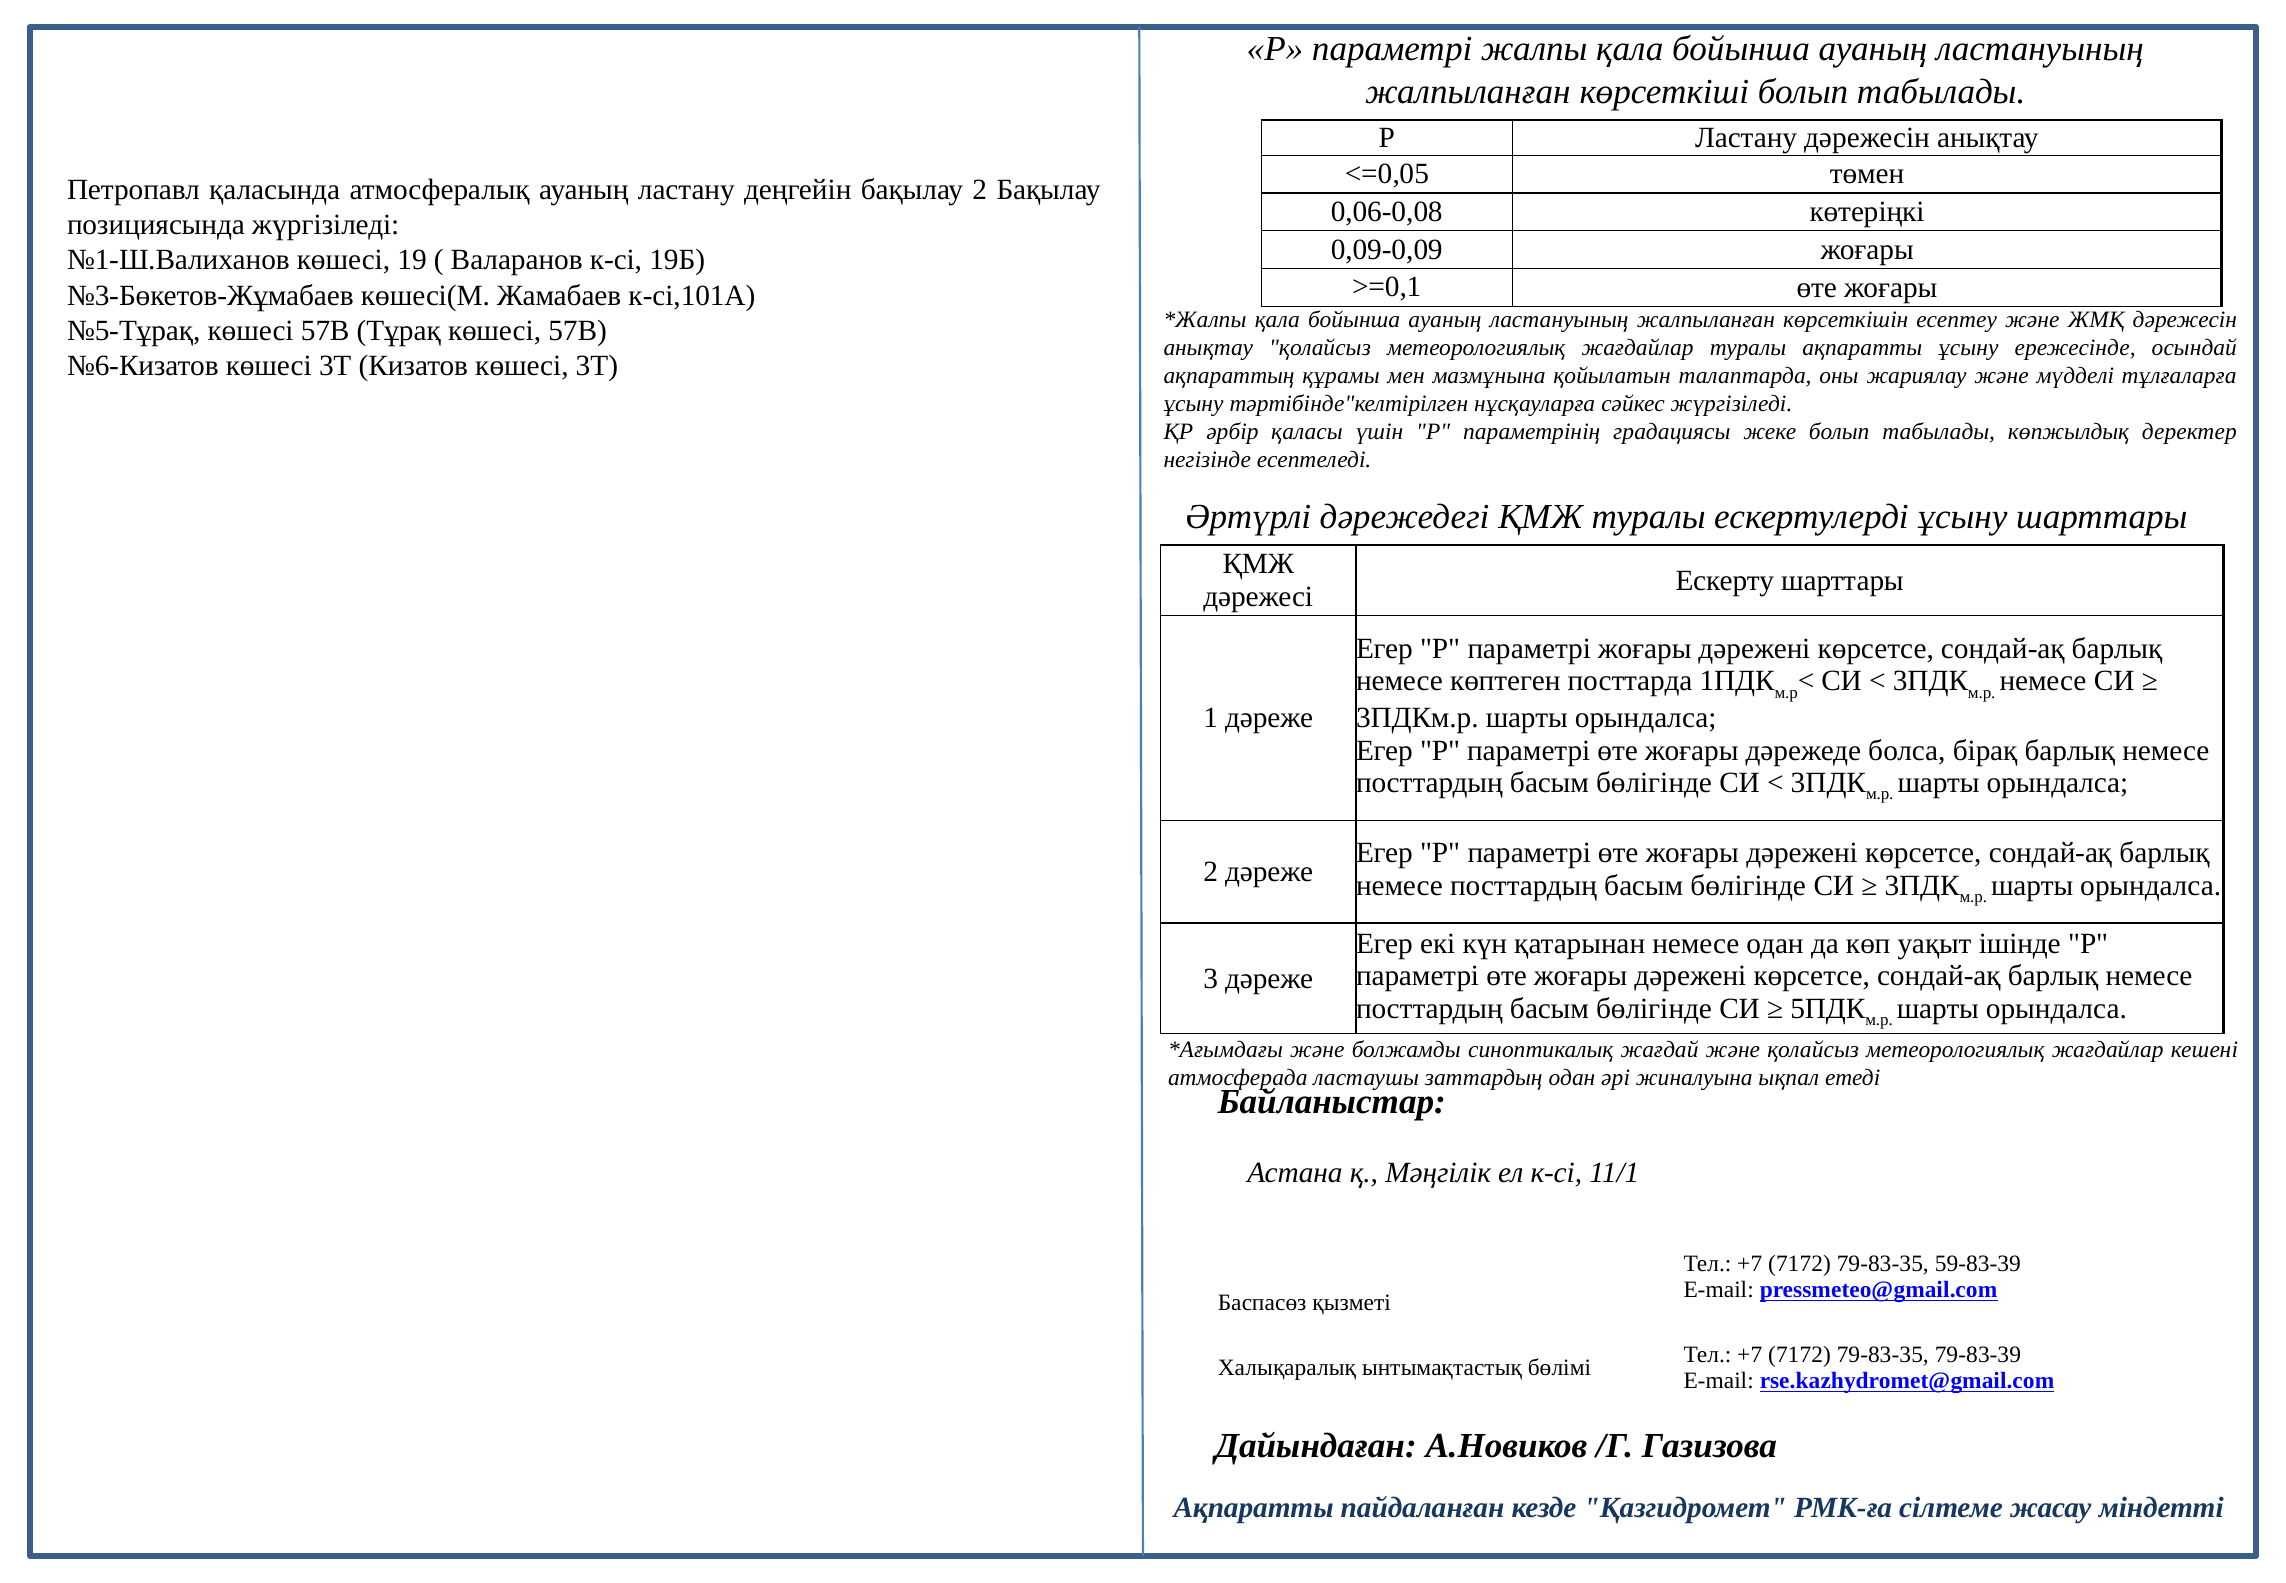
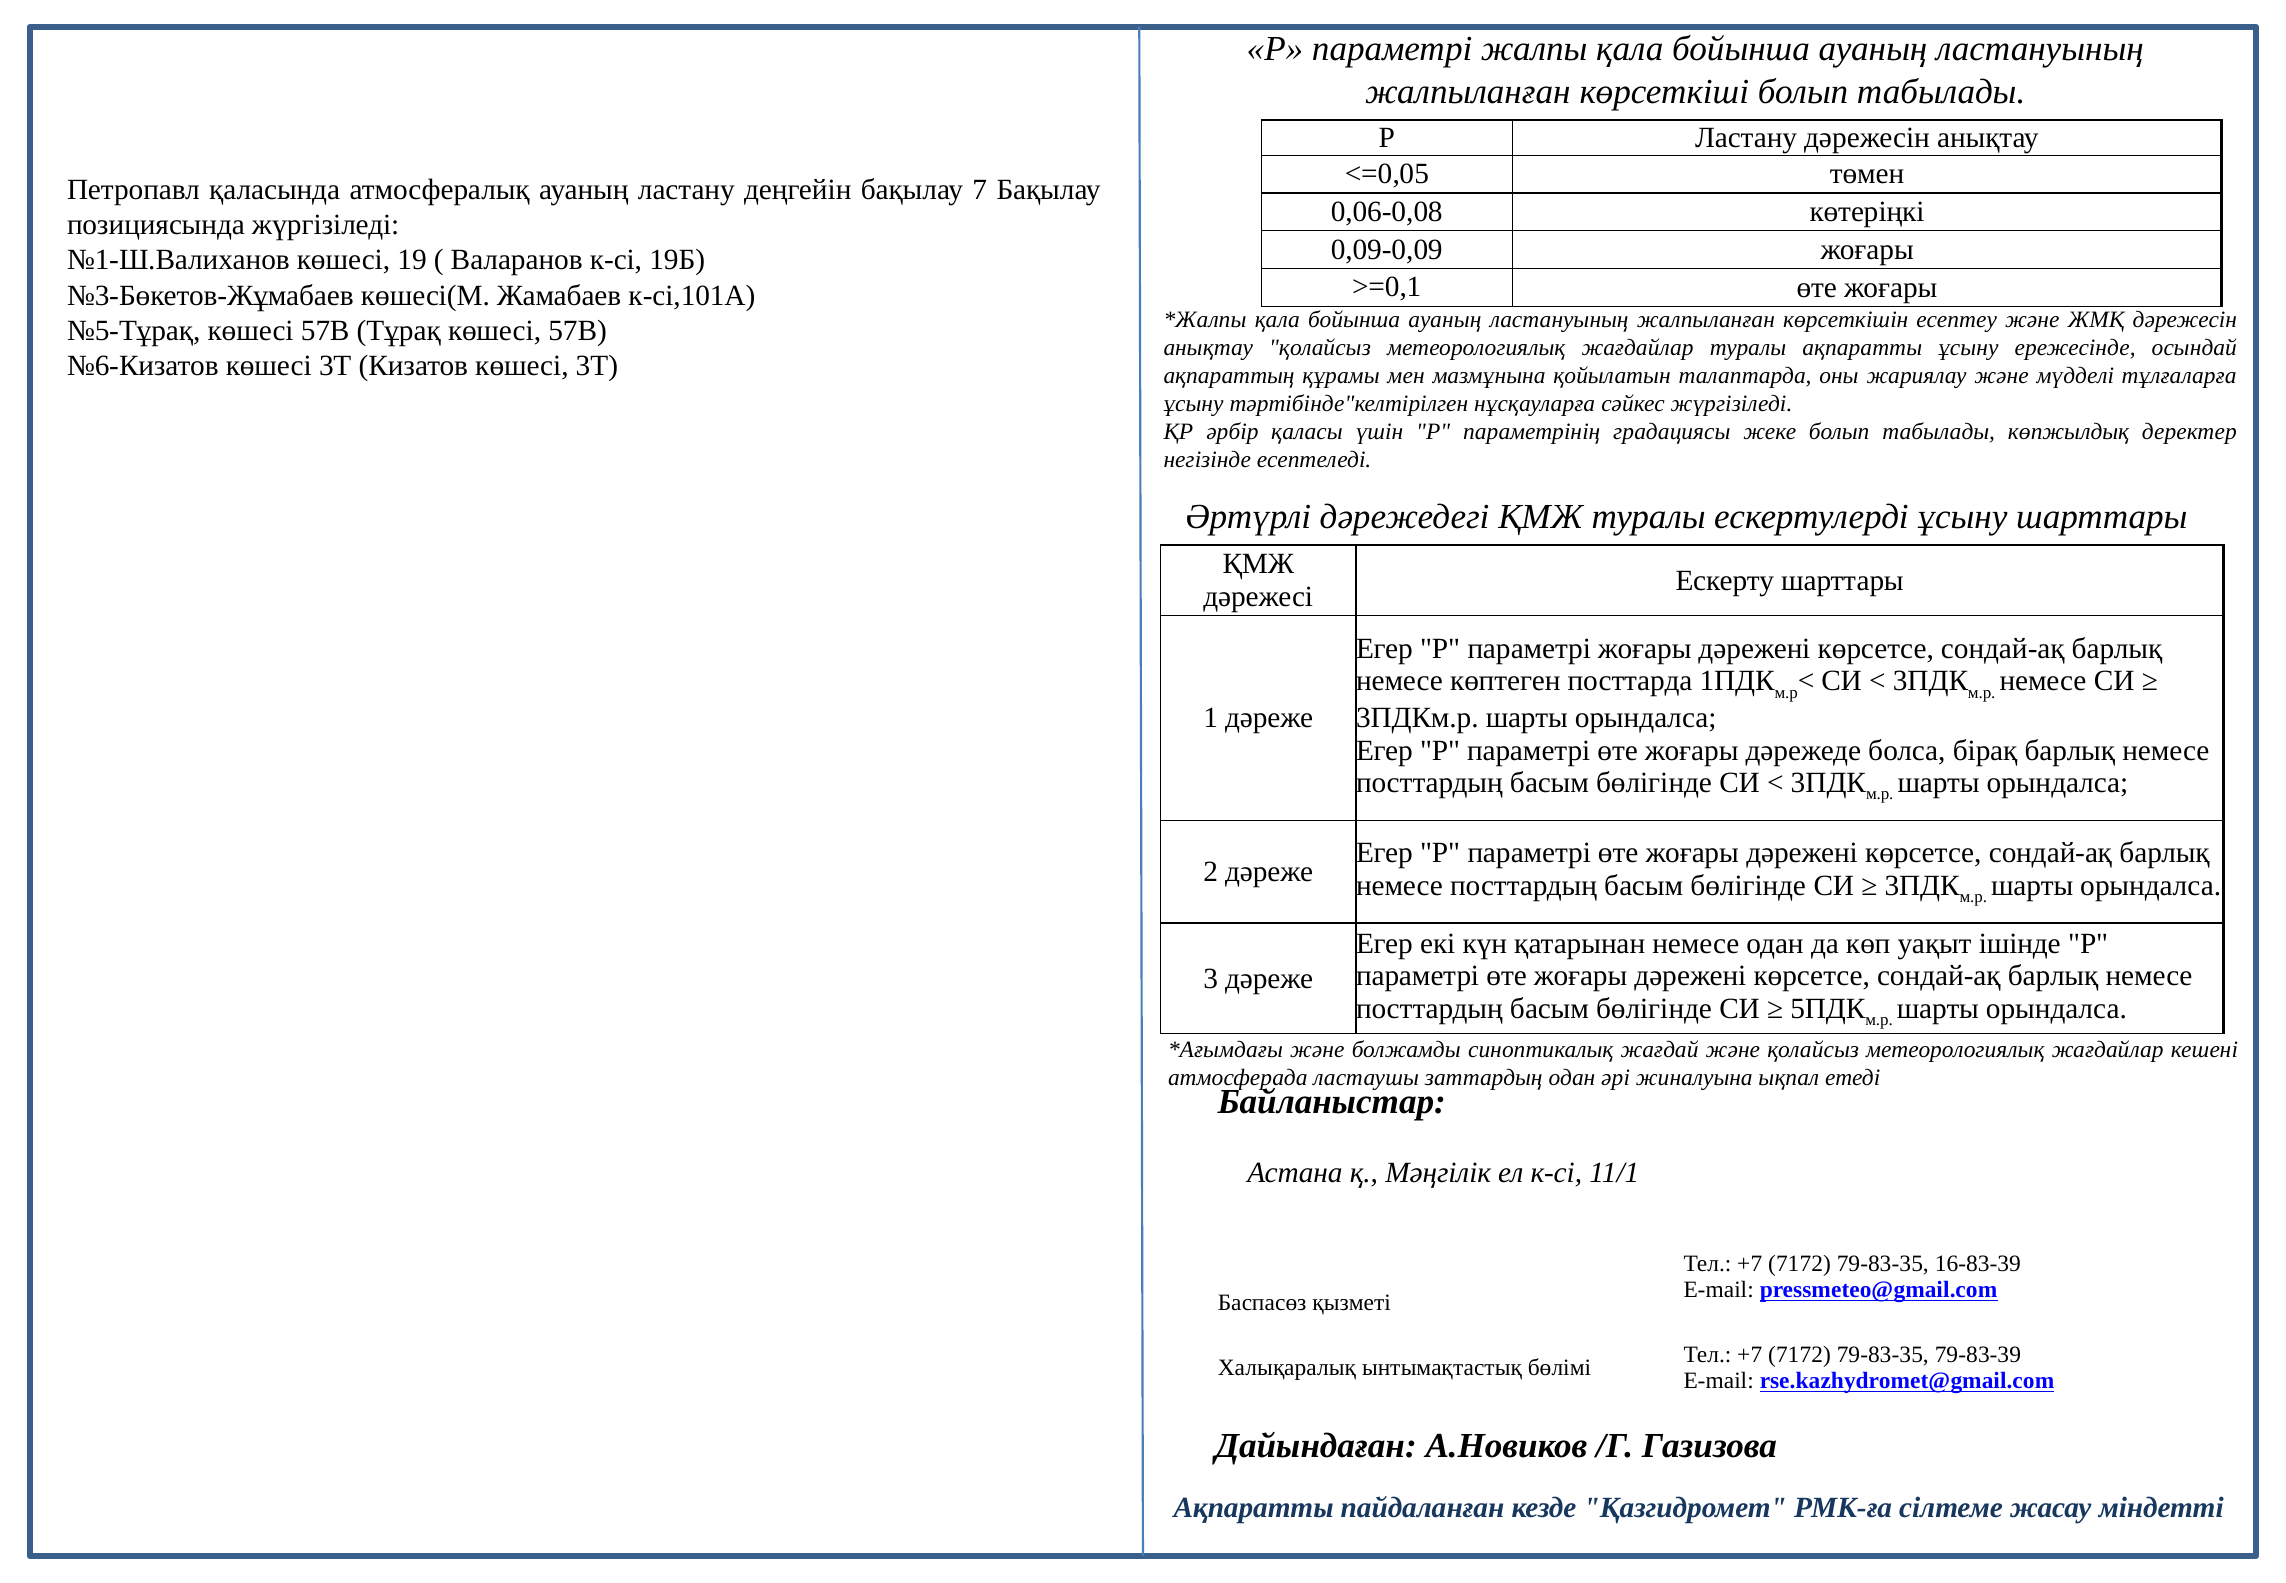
бақылау 2: 2 -> 7 (980, 190)
59-83-39: 59-83-39 -> 16-83-39 (1978, 1263)
